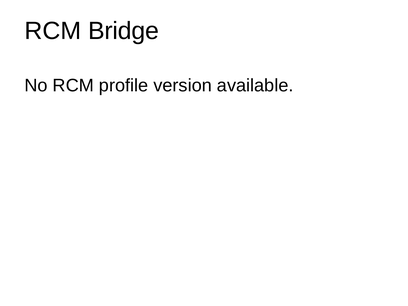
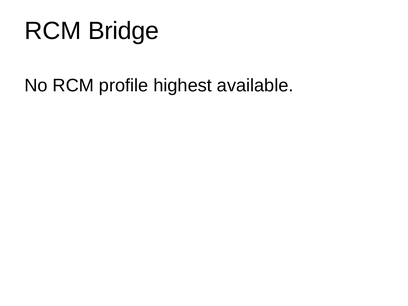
version: version -> highest (183, 86)
